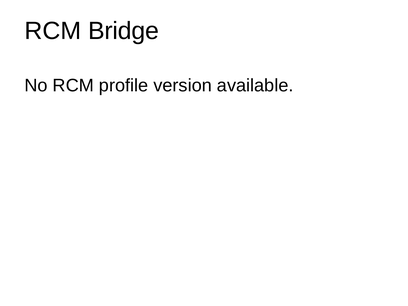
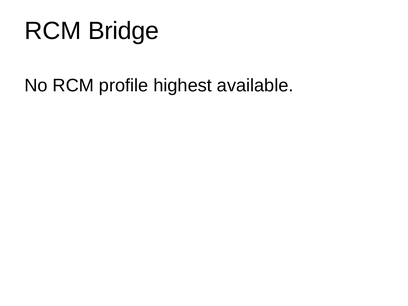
version: version -> highest (183, 86)
